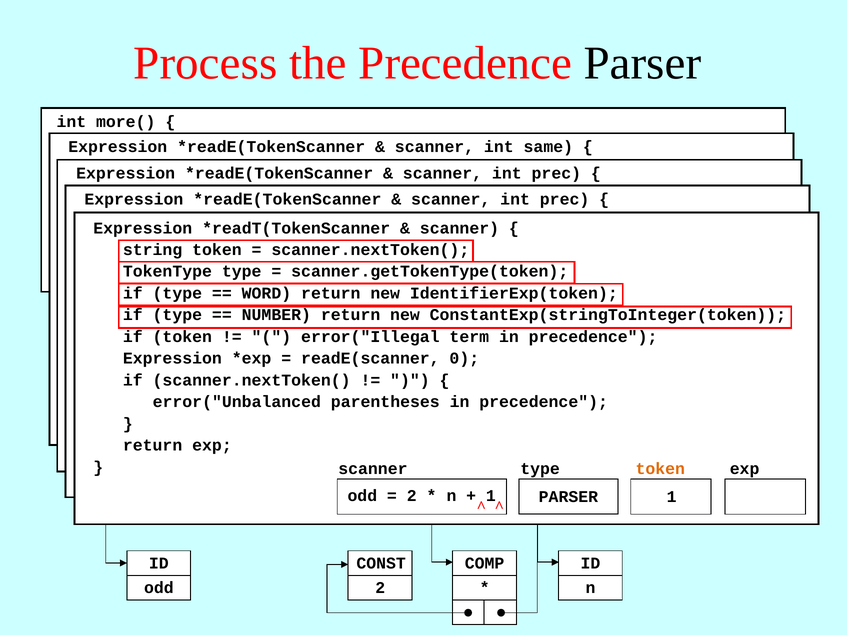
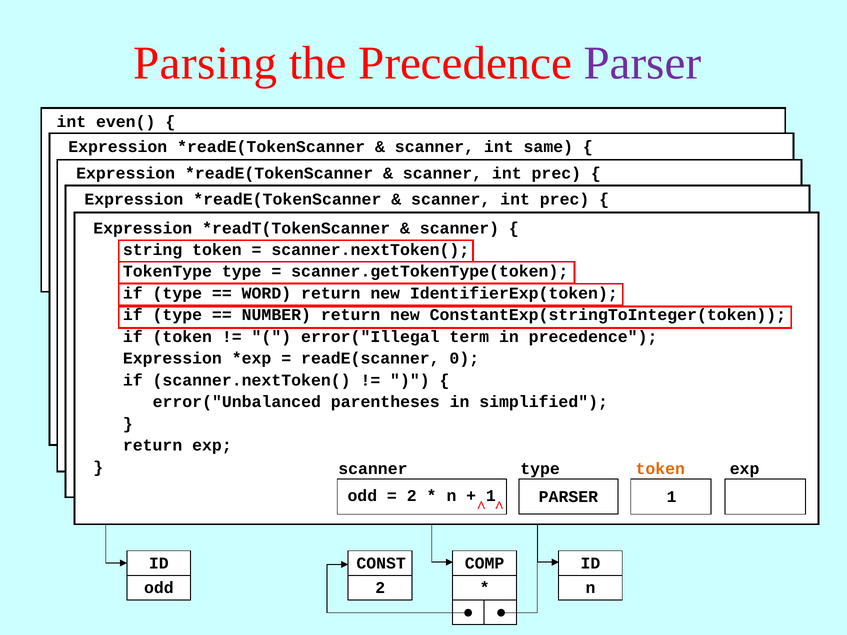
Process: Process -> Parsing (205, 63)
Parser colour: black -> purple (643, 63)
more(: more( -> even( (126, 122)
parentheses in precedence: precedence -> simplified (544, 402)
